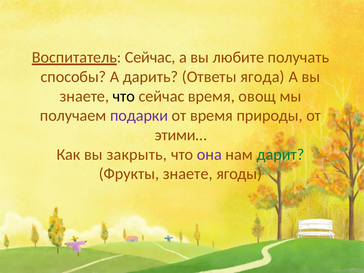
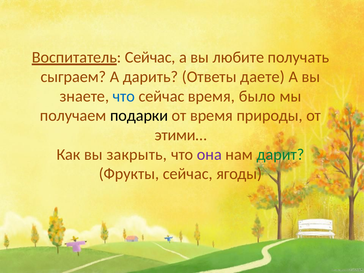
способы: способы -> сыграем (73, 77)
ягода: ягода -> даете (262, 77)
что colour: black -> blue (124, 96)
овощ: овощ -> было (257, 96)
подарки colour: purple -> black (139, 116)
Фрукты знаете: знаете -> сейчас (188, 174)
